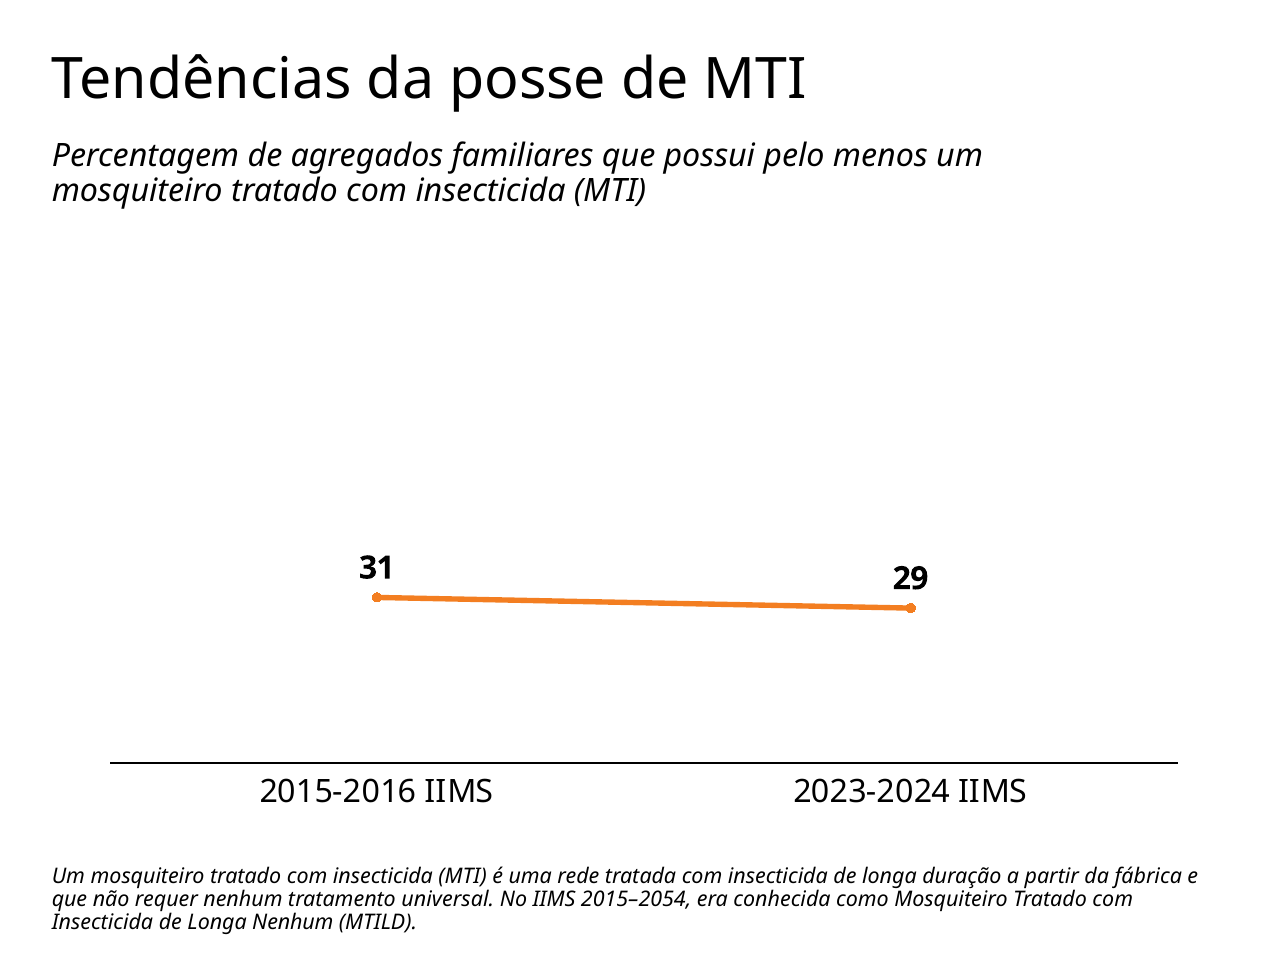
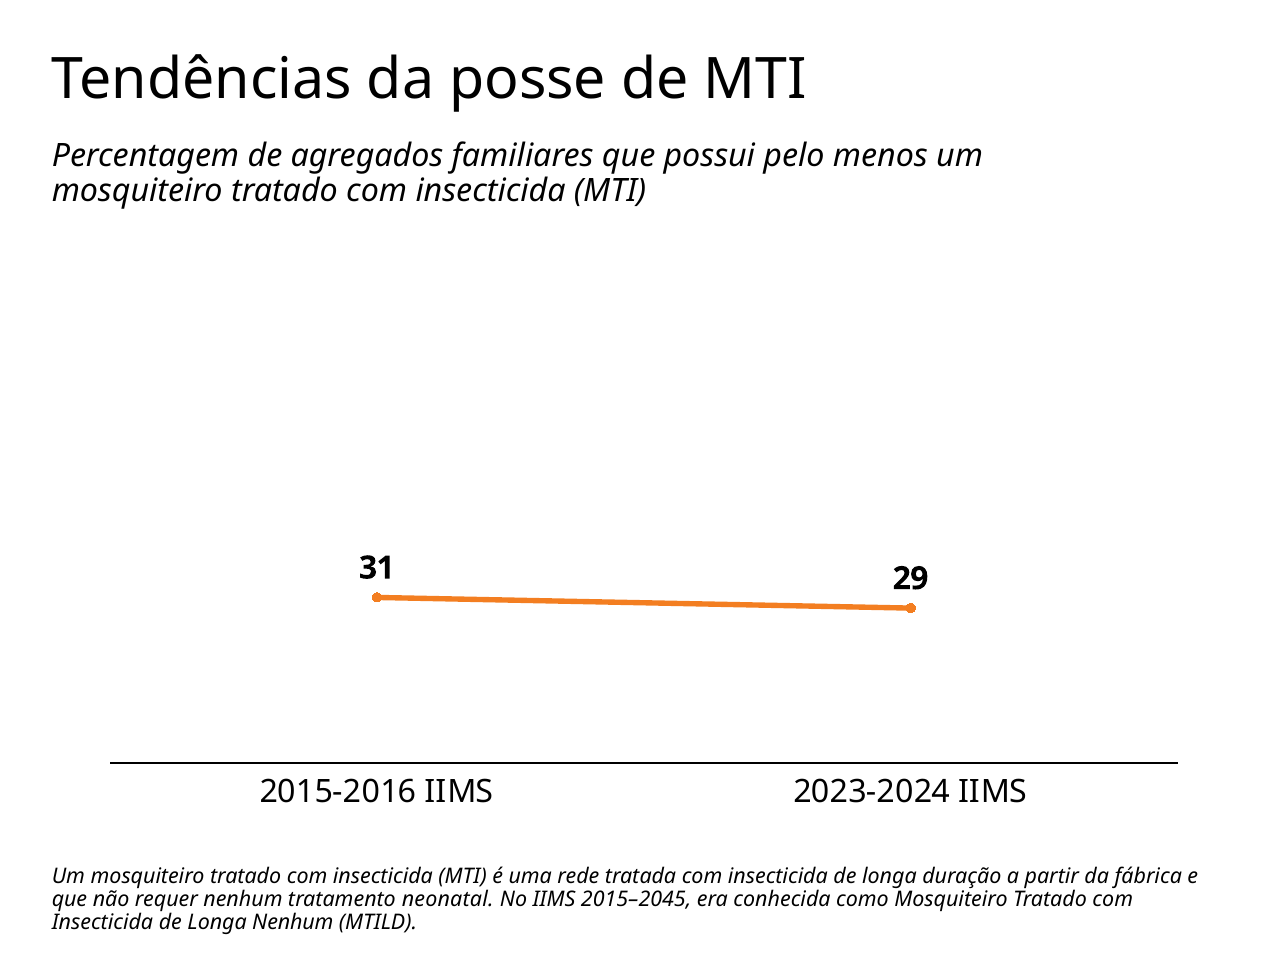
universal: universal -> neonatal (448, 899)
2015–2054: 2015–2054 -> 2015–2045 (636, 899)
